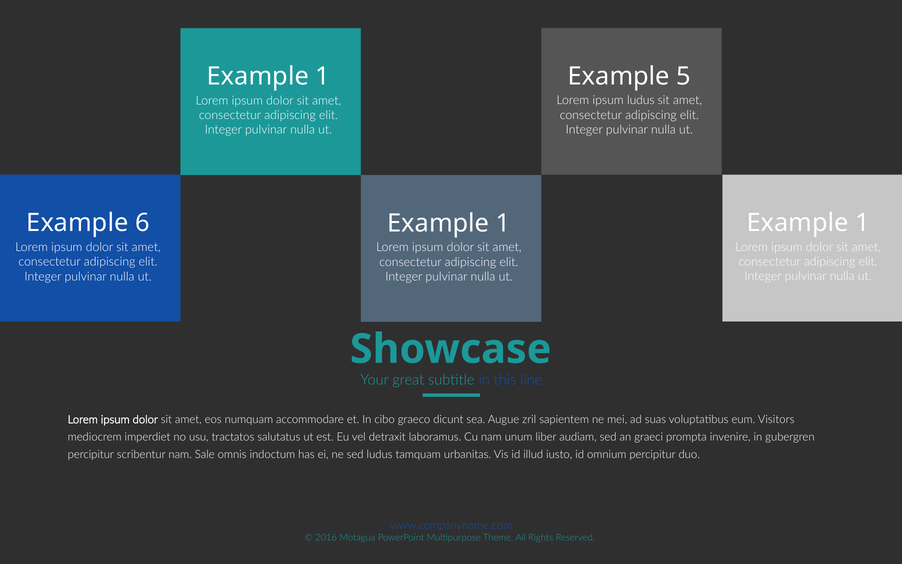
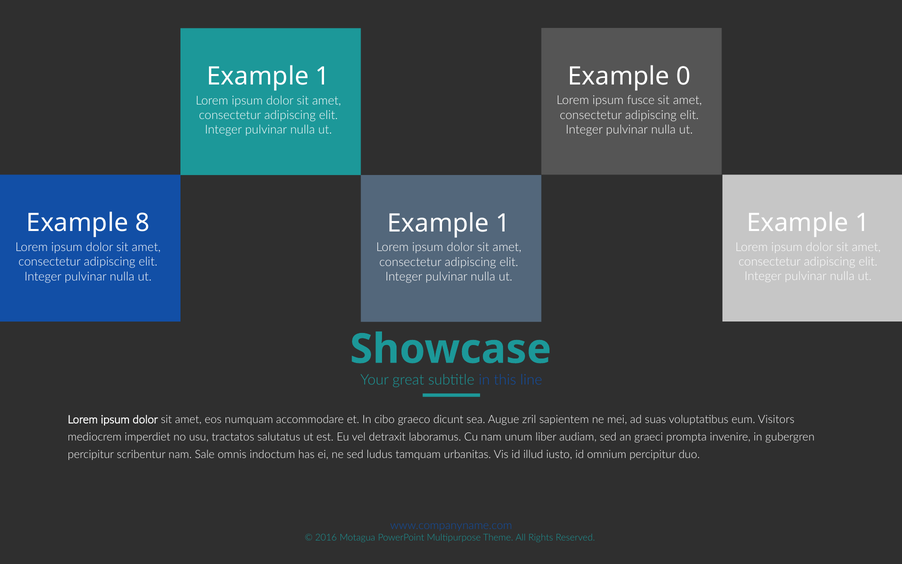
5: 5 -> 0 (684, 76)
ipsum ludus: ludus -> fusce (641, 100)
6: 6 -> 8 (142, 223)
